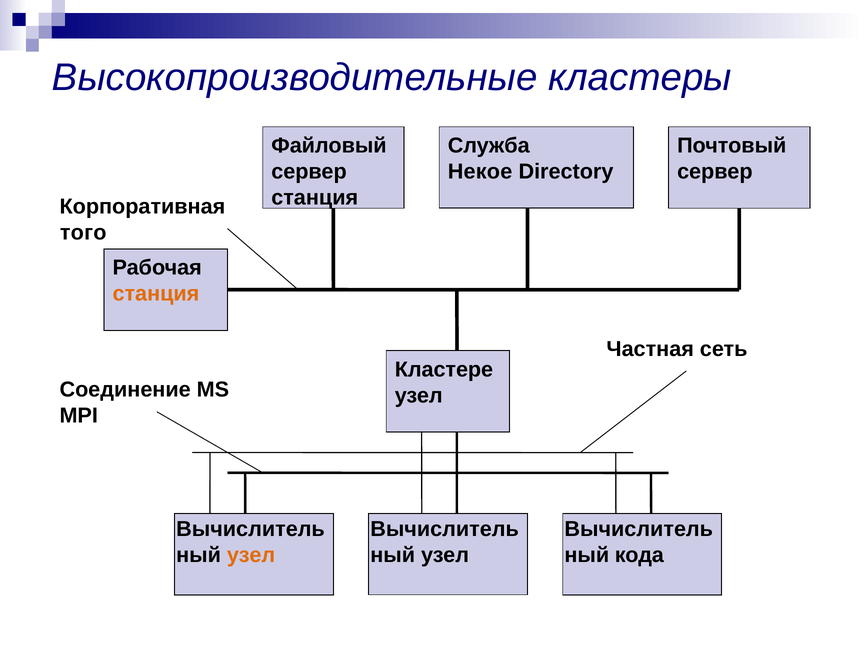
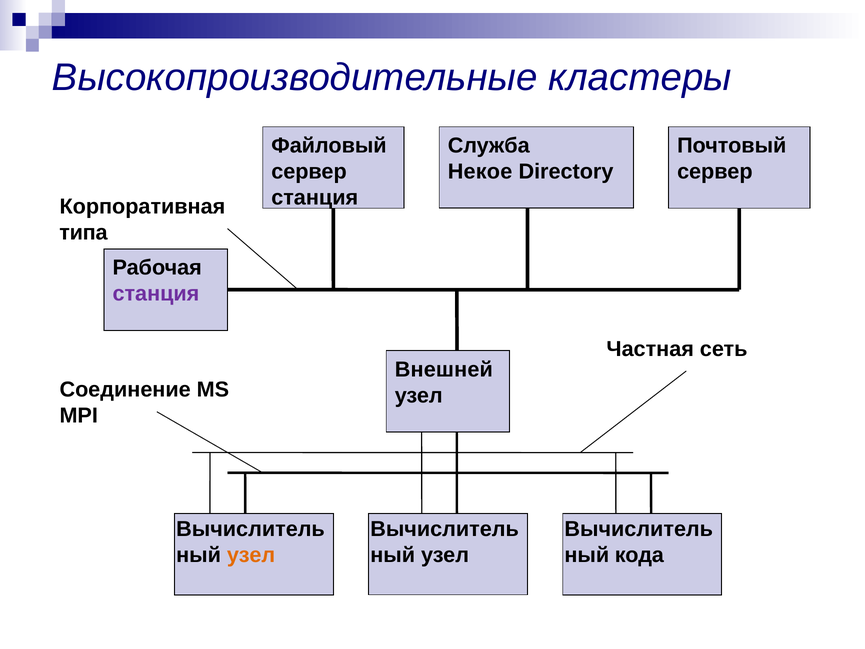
того: того -> типа (83, 232)
станция colour: orange -> purple (156, 293)
Кластере: Кластере -> Внешней (444, 369)
